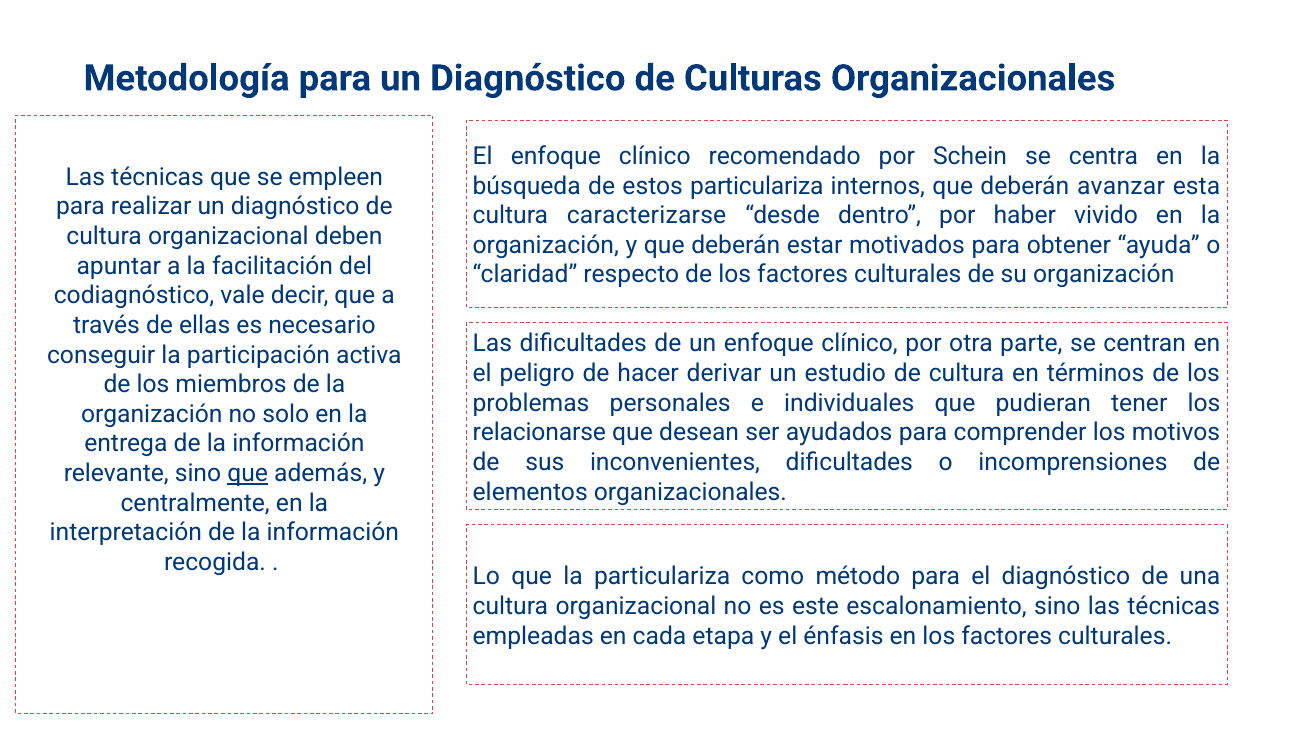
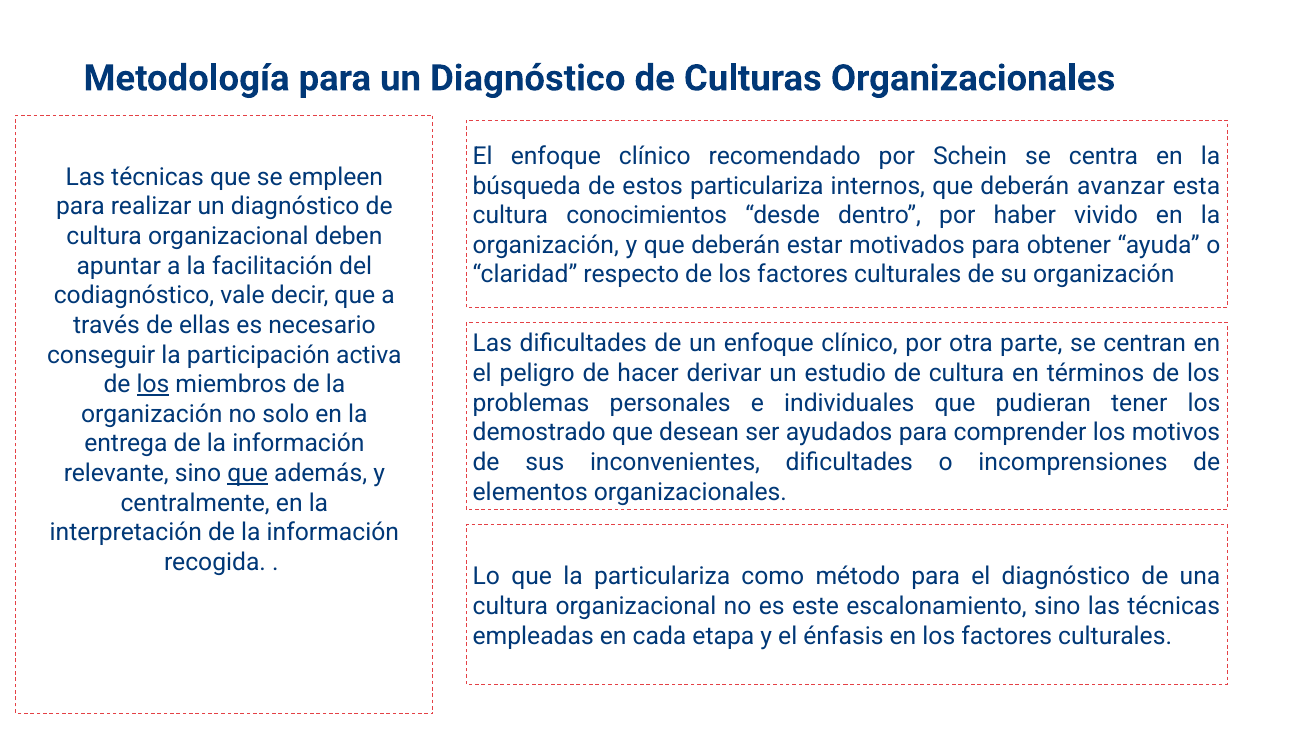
caracterizarse: caracterizarse -> conocimientos (647, 216)
los underline: none -> present (153, 385)
relacionarse: relacionarse -> demostrado (539, 433)
